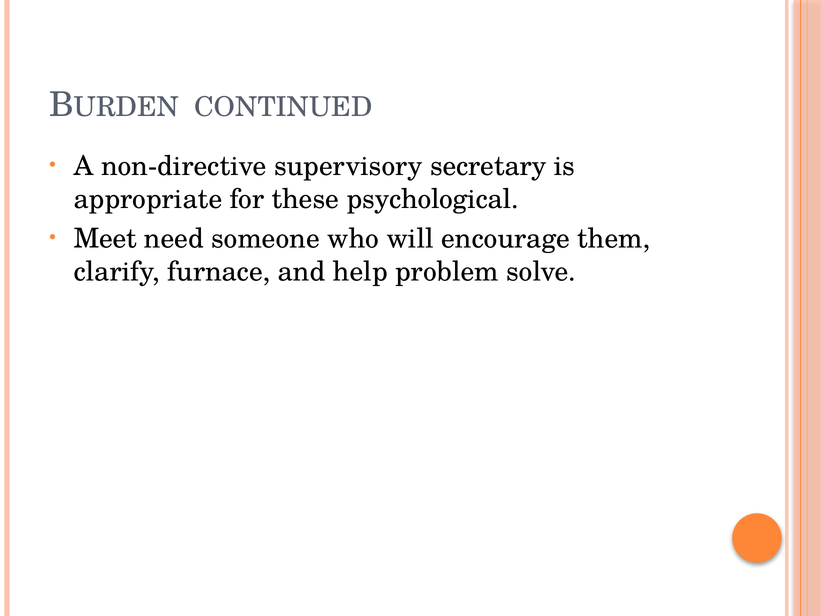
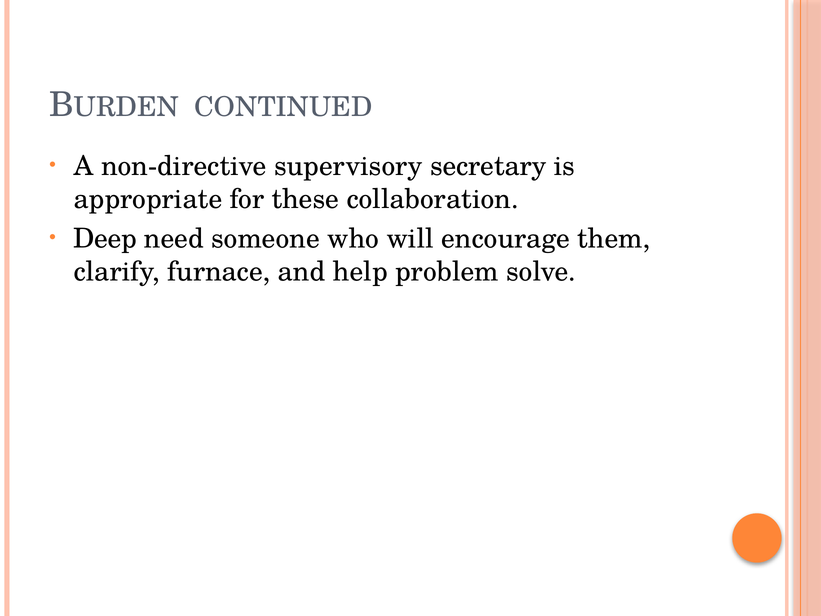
psychological: psychological -> collaboration (433, 199)
Meet: Meet -> Deep (105, 239)
